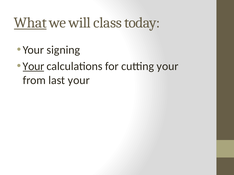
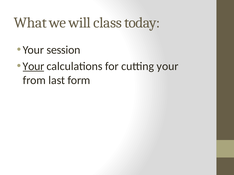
What underline: present -> none (30, 23)
signing: signing -> session (63, 50)
last your: your -> form (79, 80)
